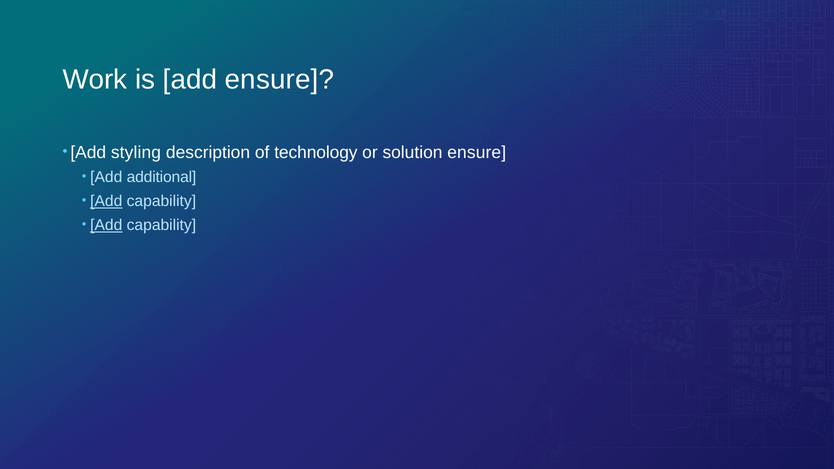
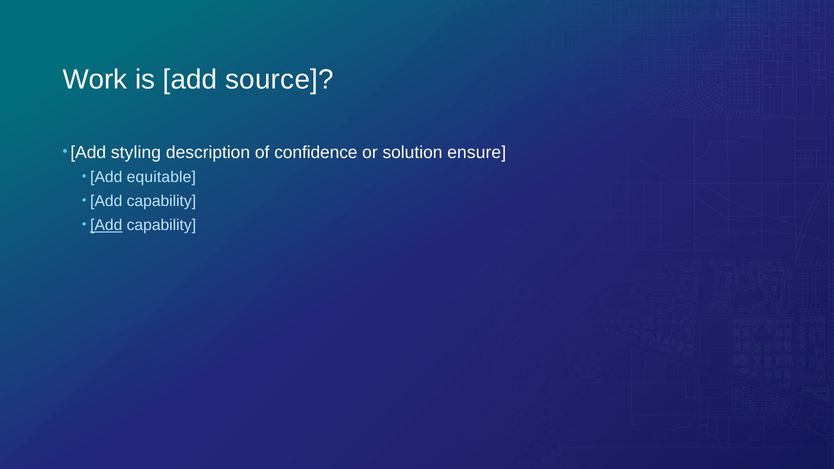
add ensure: ensure -> source (279, 79)
technology: technology -> confidence (316, 152)
additional: additional -> equitable (161, 177)
Add underline: present -> none (106, 201)
